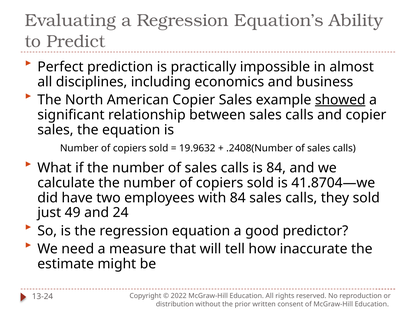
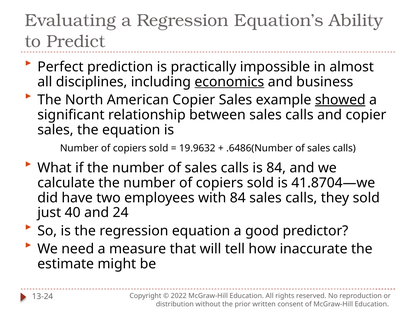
economics underline: none -> present (229, 82)
.2408(Number: .2408(Number -> .6486(Number (260, 148)
49: 49 -> 40 (73, 213)
